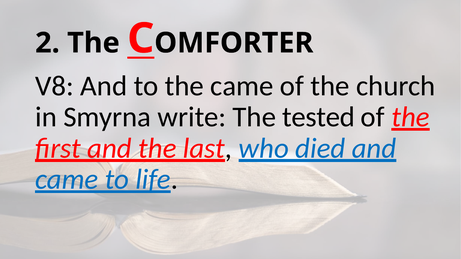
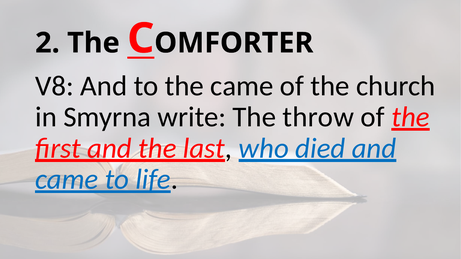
tested: tested -> throw (318, 117)
